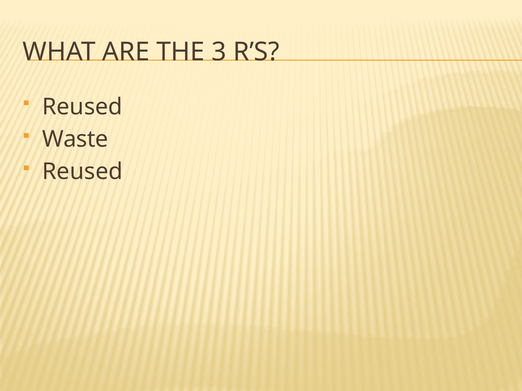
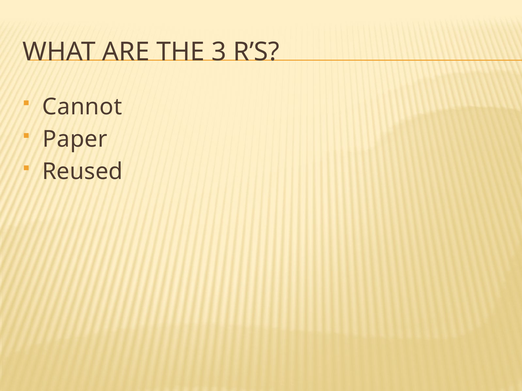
Reused: Reused -> Cannot (82, 107)
Waste: Waste -> Paper (75, 139)
